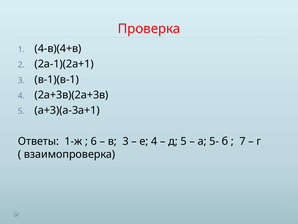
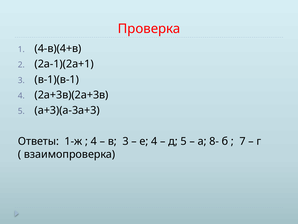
а+3)(а-3а+1: а+3)(а-3а+1 -> а+3)(а-3а+3 (67, 110)
6: 6 -> 4 (94, 141)
5-: 5- -> 8- (214, 141)
